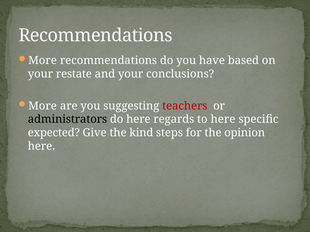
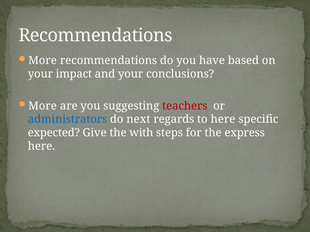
restate: restate -> impact (74, 74)
administrators colour: black -> blue (67, 120)
do here: here -> next (138, 120)
kind: kind -> with (141, 133)
opinion: opinion -> express (245, 133)
